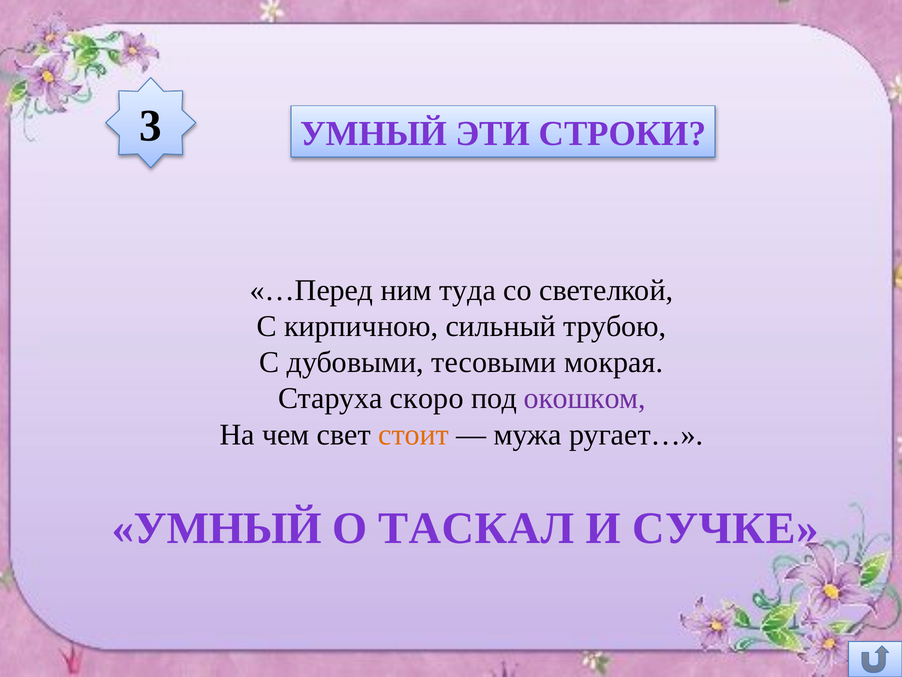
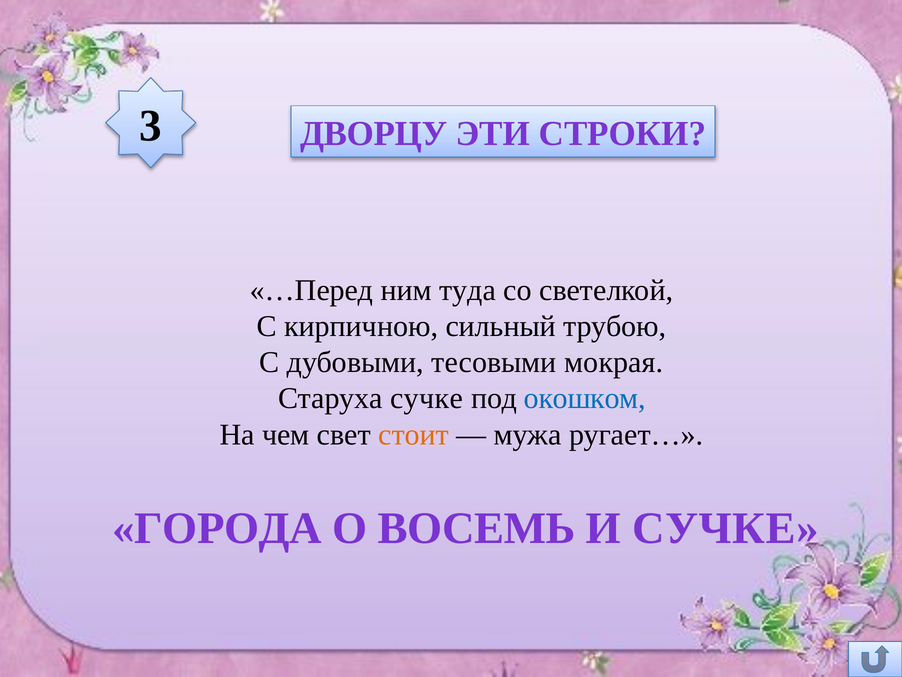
3 УМНЫЙ: УМНЫЙ -> ДВОРЦУ (374, 134)
Старуха скоро: скоро -> сучке (427, 398)
окошком colour: purple -> blue (585, 398)
УМНЫЙ: УМНЫЙ -> ГОРОДА (217, 528)
ТАСКАЛ: ТАСКАЛ -> ВОСЕМЬ (477, 528)
